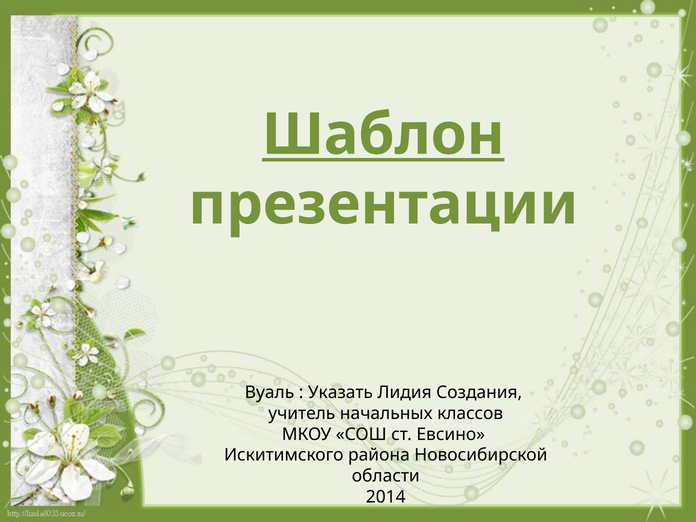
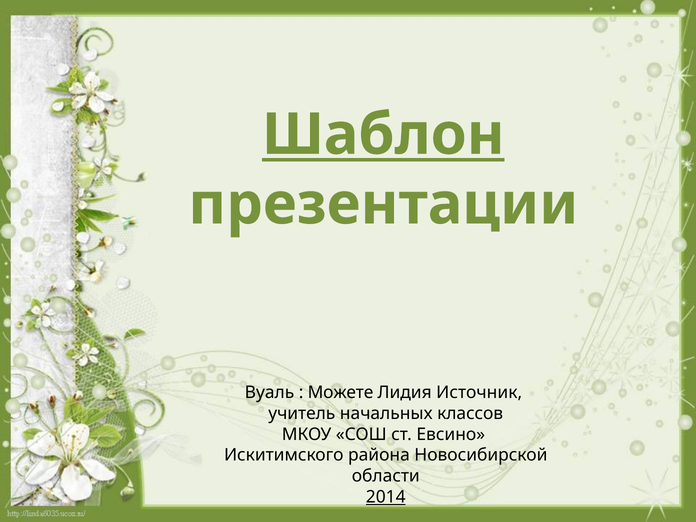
Указать: Указать -> Можете (341, 393)
Создания: Создания -> Источник (479, 393)
2014 underline: none -> present (386, 497)
